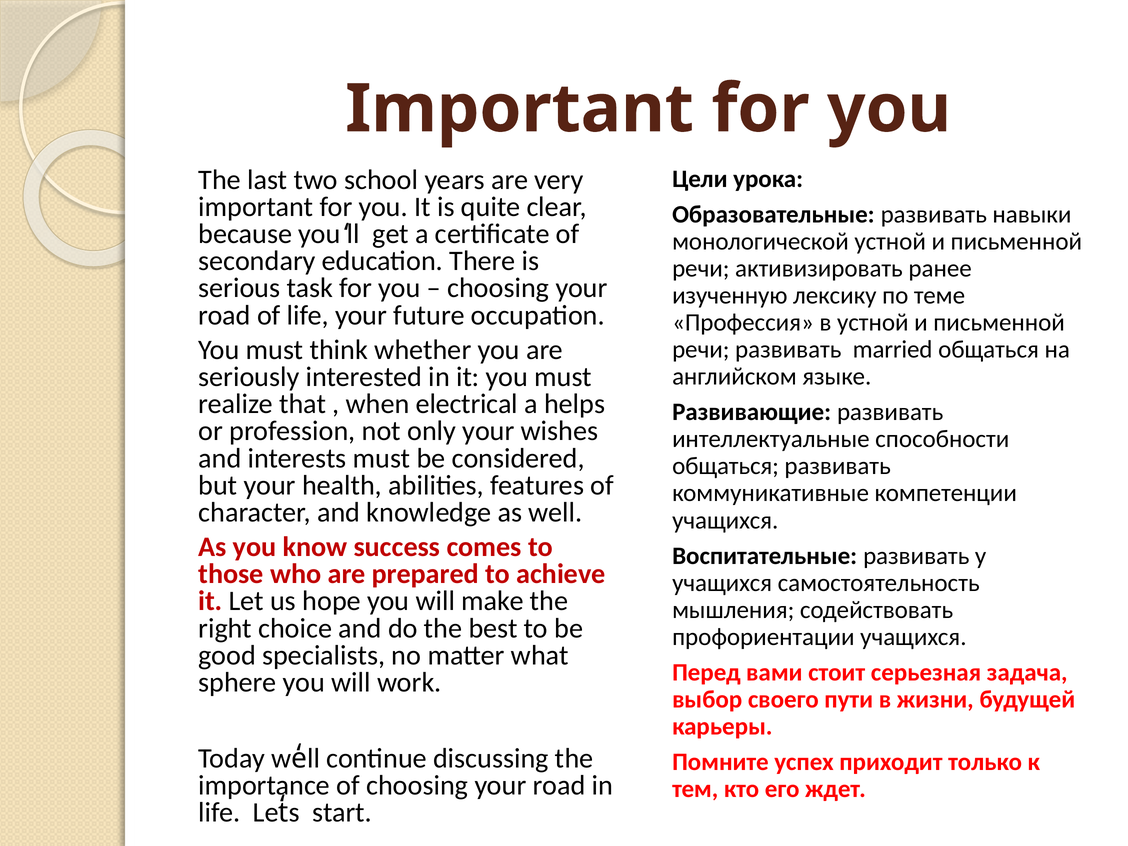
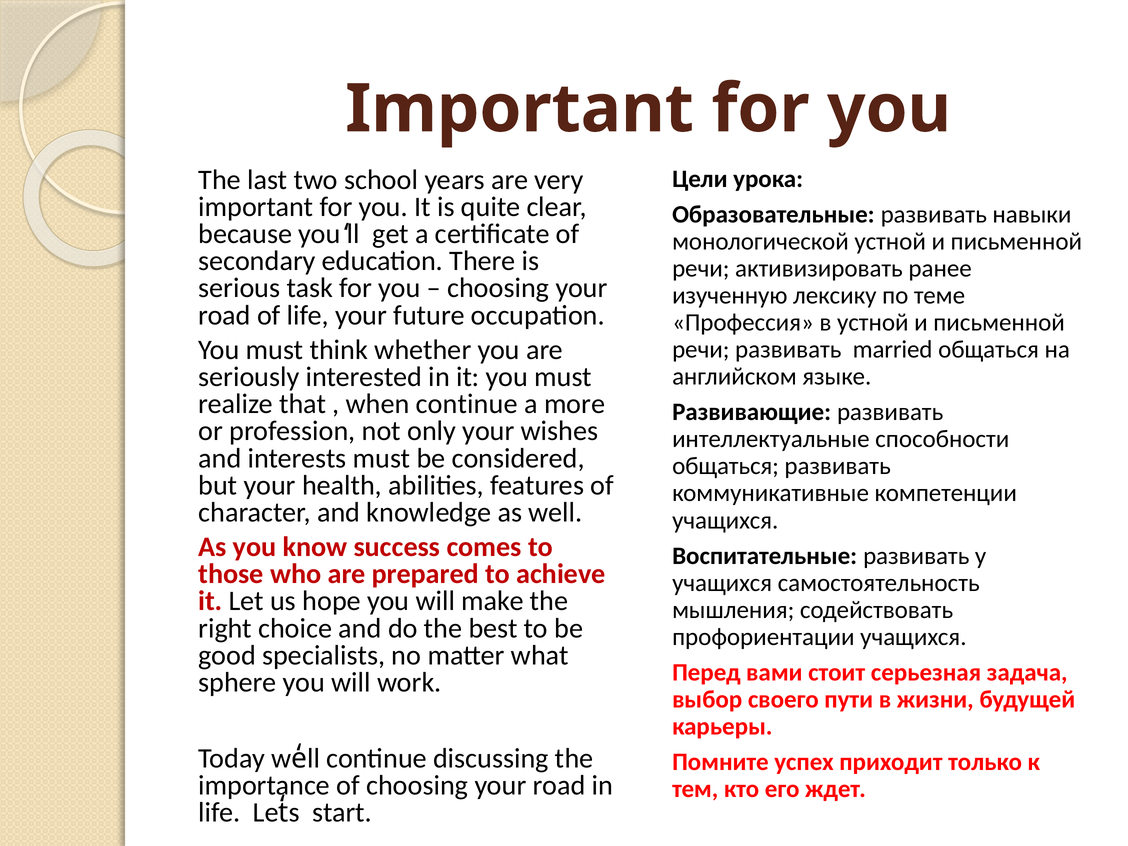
when electrical: electrical -> continue (467, 404)
helps: helps -> more (575, 404)
